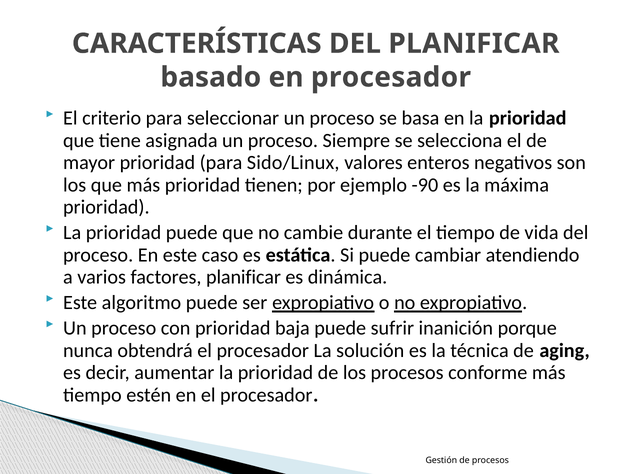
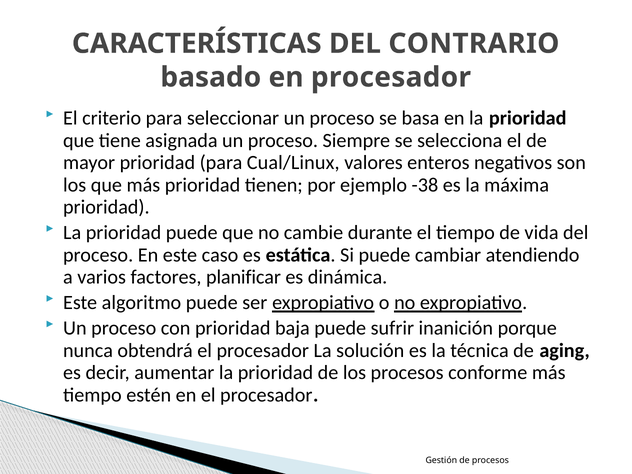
DEL PLANIFICAR: PLANIFICAR -> CONTRARIO (474, 44)
Sido/Linux: Sido/Linux -> Cual/Linux (293, 163)
-90: -90 -> -38 (425, 185)
